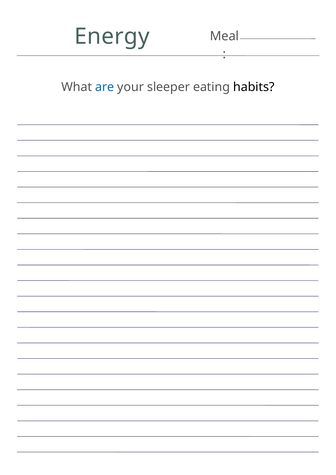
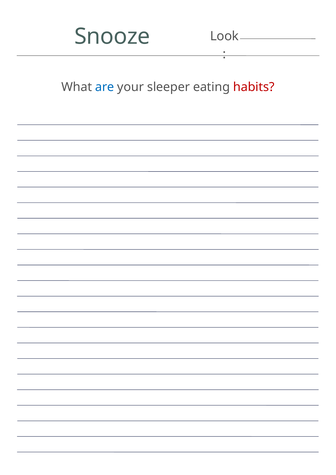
Energy: Energy -> Snooze (112, 36)
Meal: Meal -> Look (224, 36)
habits colour: black -> red (254, 87)
